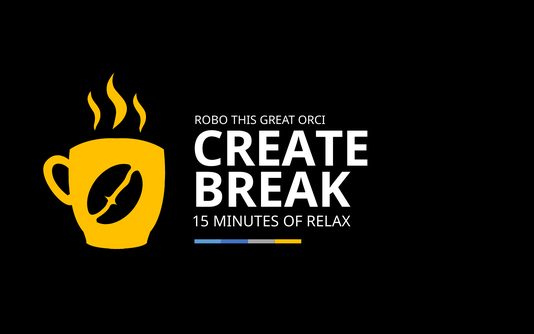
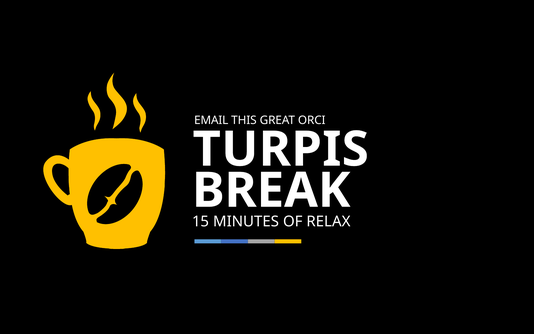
ROBO: ROBO -> EMAIL (211, 120)
CREATE: CREATE -> TURPIS (281, 149)
